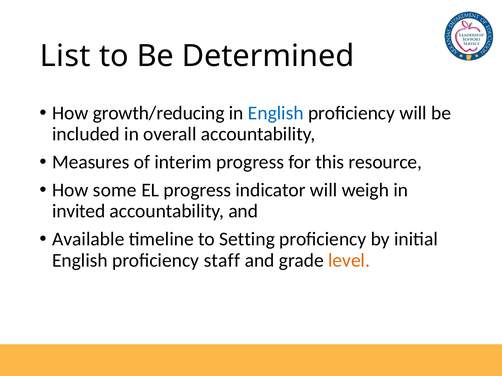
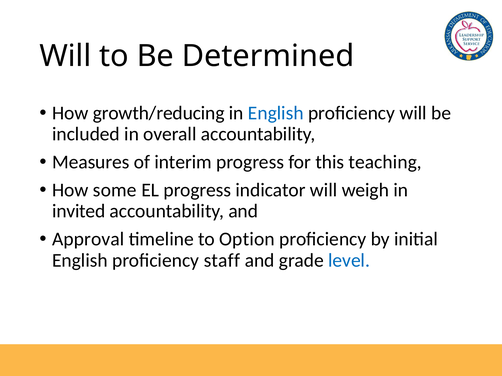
List: List -> Will (65, 56)
resource: resource -> teaching (385, 162)
Available: Available -> Approval (88, 240)
Setting: Setting -> Option (247, 240)
level colour: orange -> blue (349, 261)
